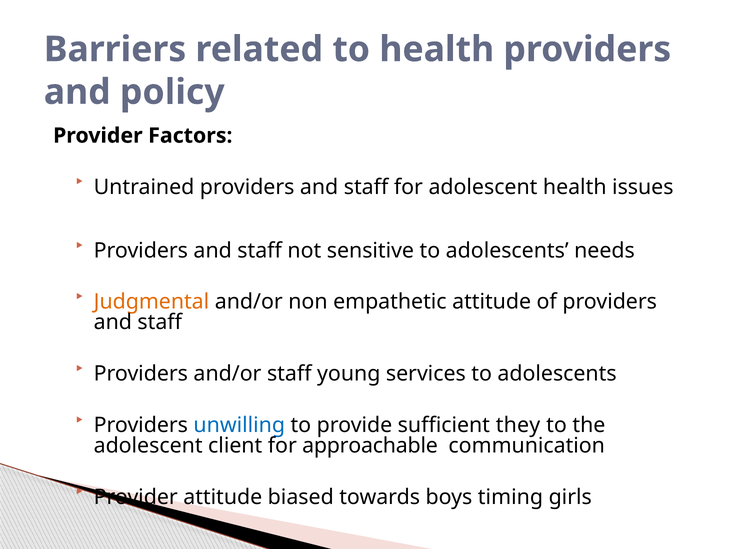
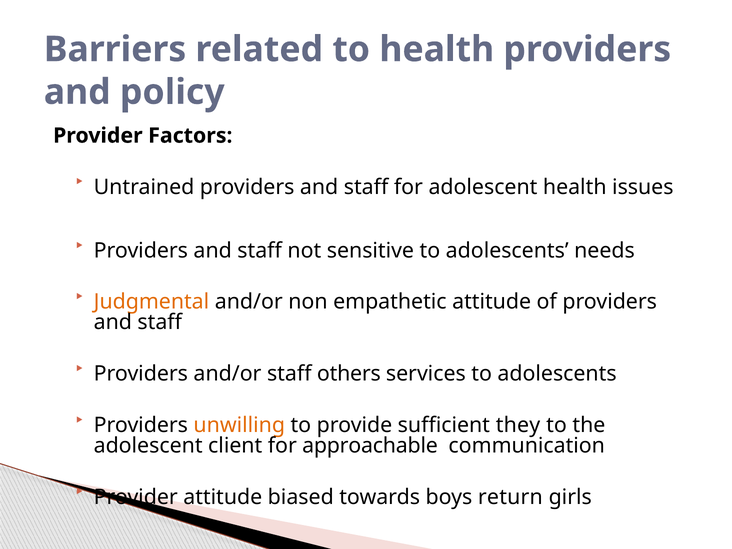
young: young -> others (349, 374)
unwilling colour: blue -> orange (239, 425)
timing: timing -> return (510, 497)
